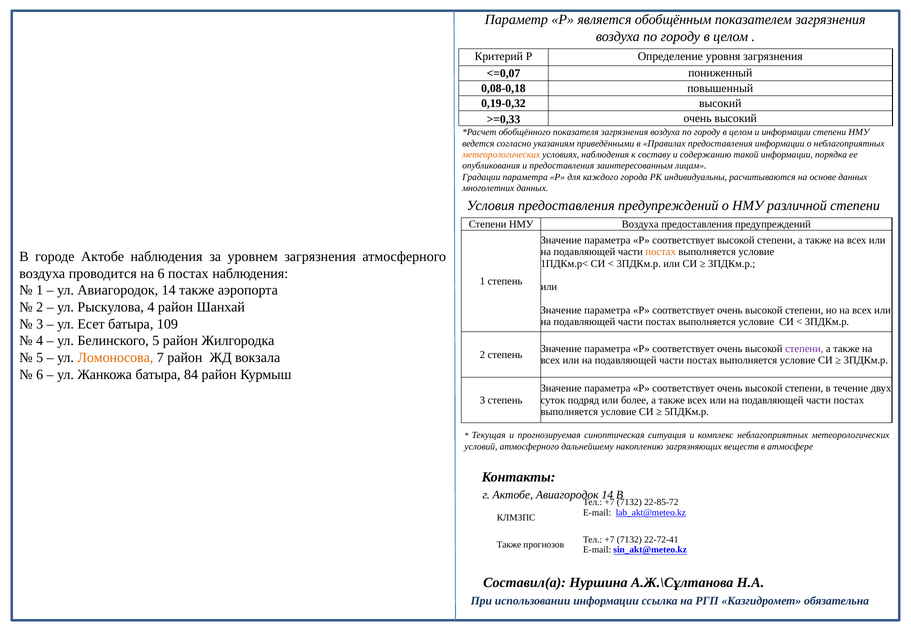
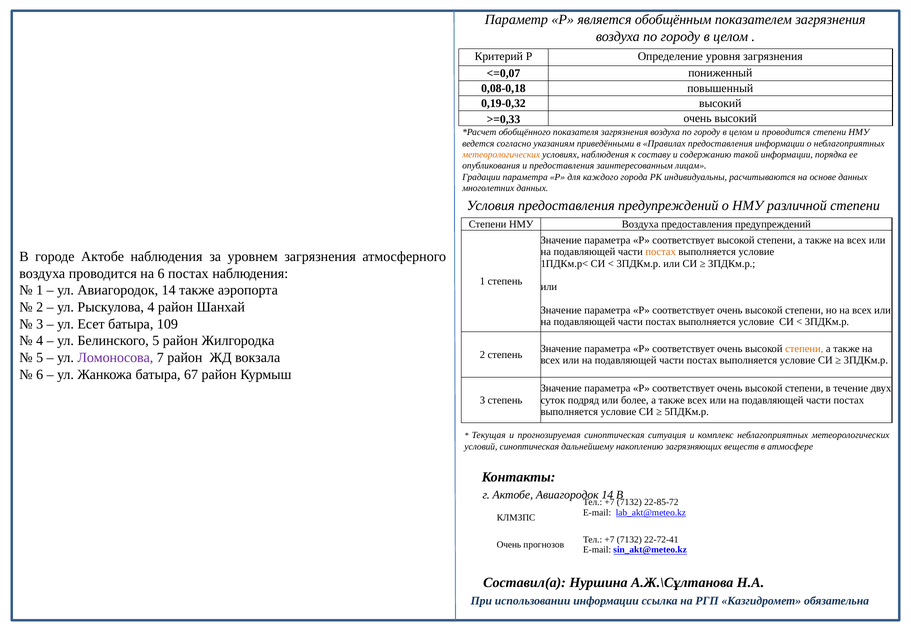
и информации: информации -> проводится (786, 132)
степени colour: purple -> orange (804, 349)
Ломоносова colour: orange -> purple (115, 358)
84: 84 -> 67 (191, 374)
условий атмосферного: атмосферного -> синоптическая (529, 446)
Также: Также -> Очень (509, 544)
